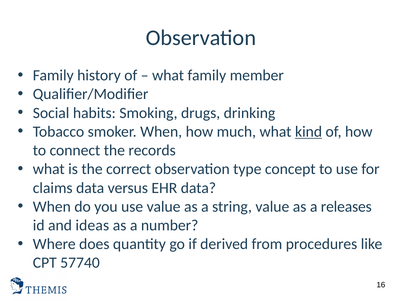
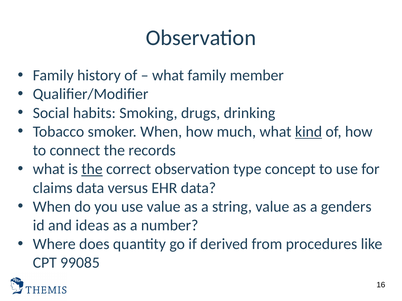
the underline: none -> present (92, 169)
releases: releases -> genders (346, 207)
57740: 57740 -> 99085 (80, 263)
